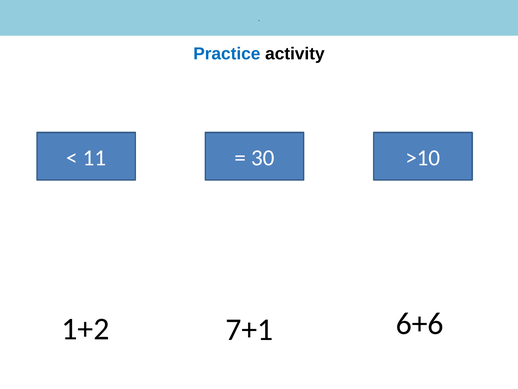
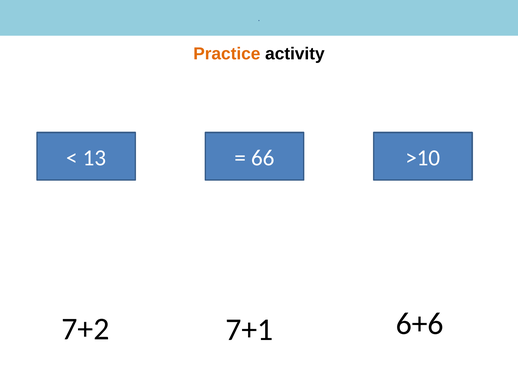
Practice colour: blue -> orange (227, 54)
11: 11 -> 13 (95, 158)
30: 30 -> 66 (263, 158)
1+2: 1+2 -> 7+2 (85, 329)
